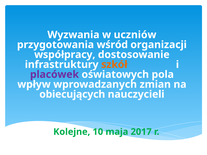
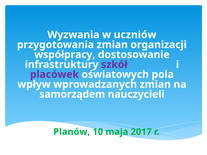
przygotowania wśród: wśród -> zmian (112, 45)
szkół colour: orange -> purple (114, 65)
obiecujących: obiecujących -> samorządem (72, 94)
Kolejne: Kolejne -> Planów (72, 132)
